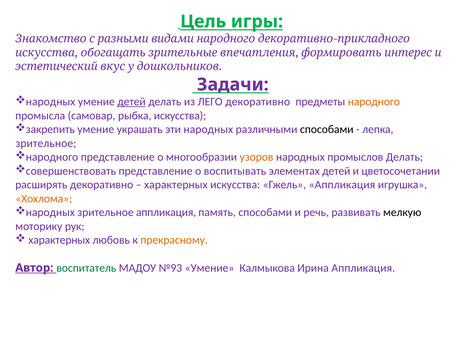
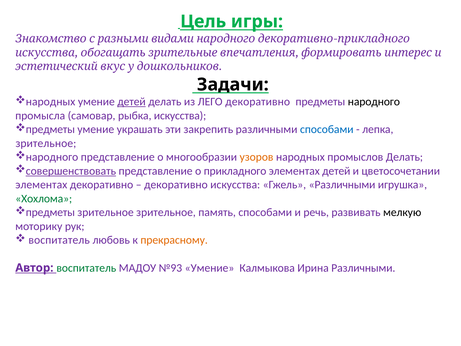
Задачи colour: purple -> black (233, 84)
народного colour: orange -> black (374, 102)
закрепить: закрепить -> предметы (50, 129)
эти народных: народных -> закрепить (208, 129)
способами colour: black -> blue (327, 129)
совершенствовать underline: none -> present (71, 171)
о воспитывать: воспитывать -> прикладного (235, 171)
расширять: расширять -> элементах (41, 185)
характерных: характерных -> декоративно (176, 185)
Гжель Аппликация: Аппликация -> Различными (342, 185)
Хохлома colour: orange -> green (44, 199)
народных: народных -> предметы (50, 212)
зрительное аппликация: аппликация -> зрительное (166, 212)
характерных: характерных -> воспитатель (59, 240)
Ирина Аппликация: Аппликация -> Различными (363, 268)
